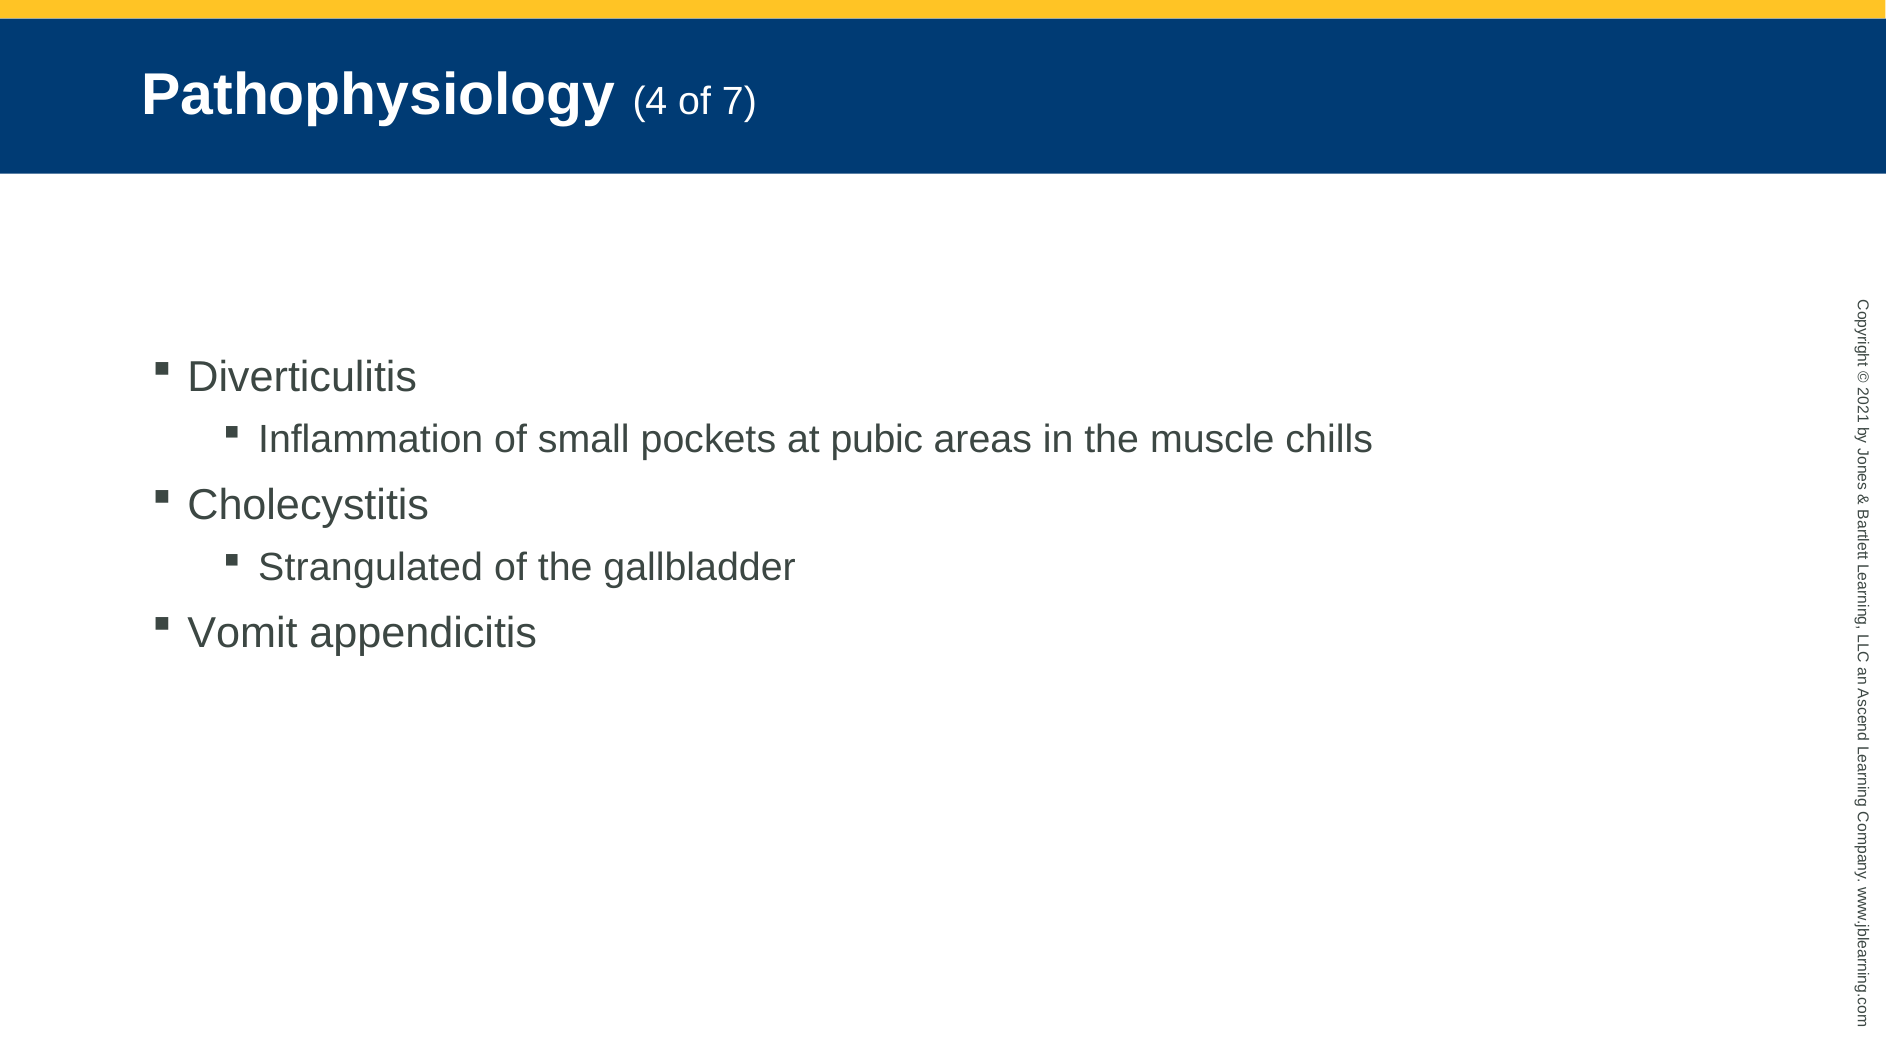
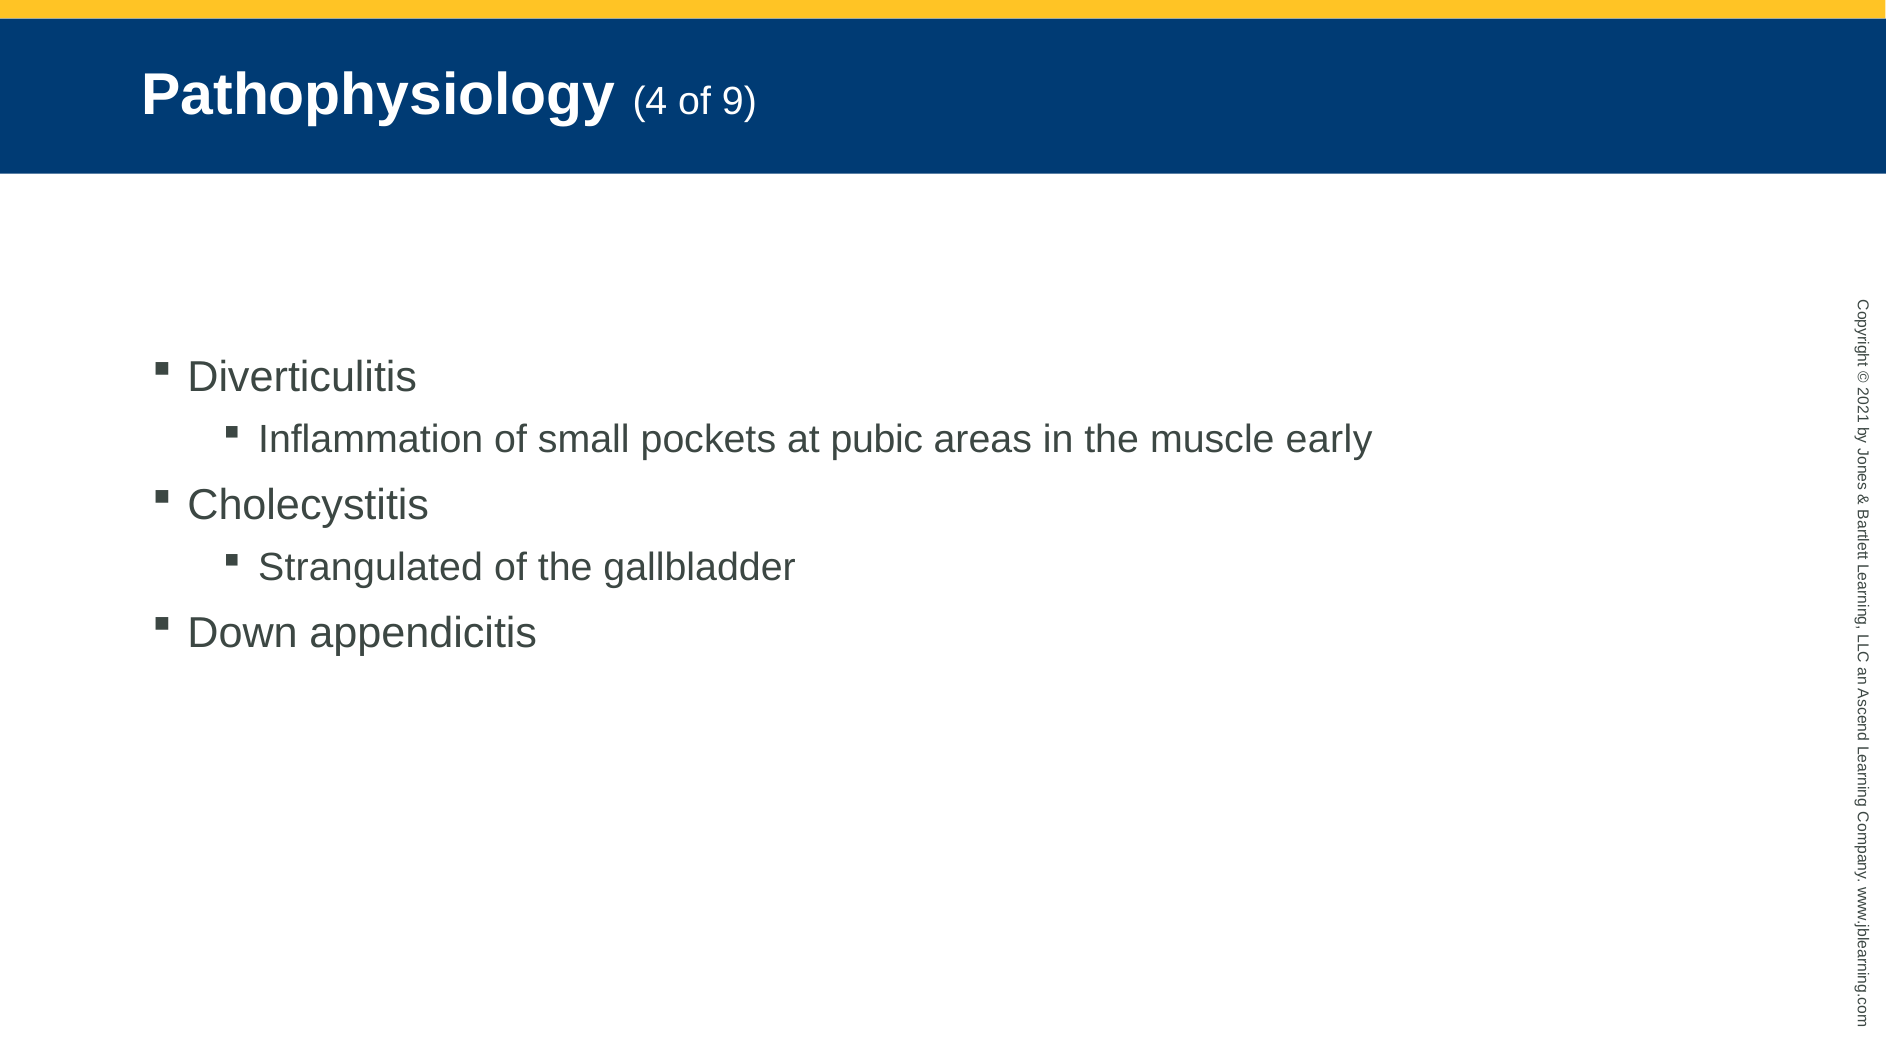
7: 7 -> 9 (739, 101)
chills: chills -> early (1329, 440)
Vomit: Vomit -> Down (243, 633)
